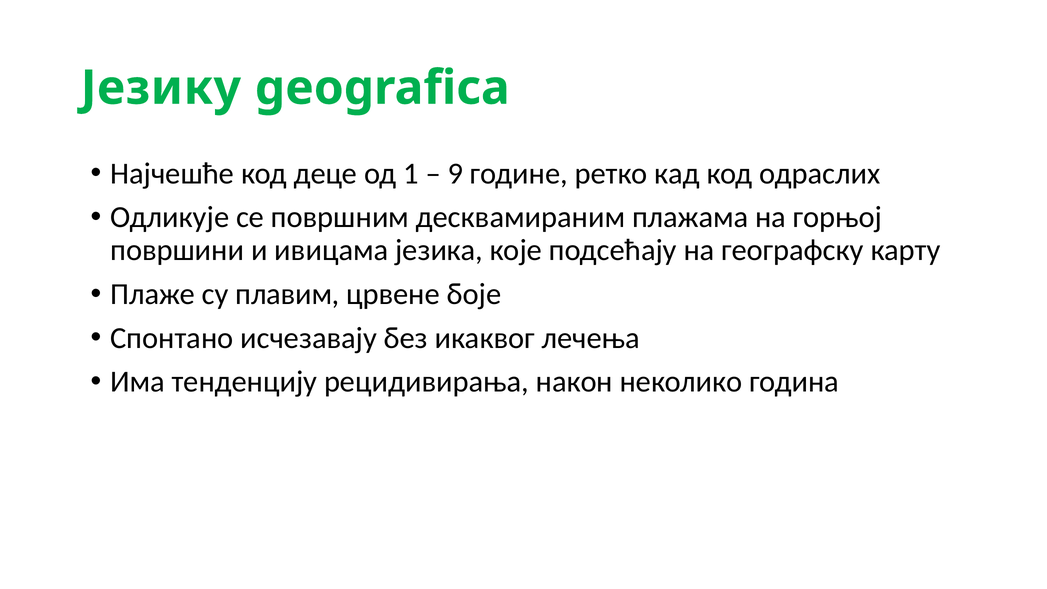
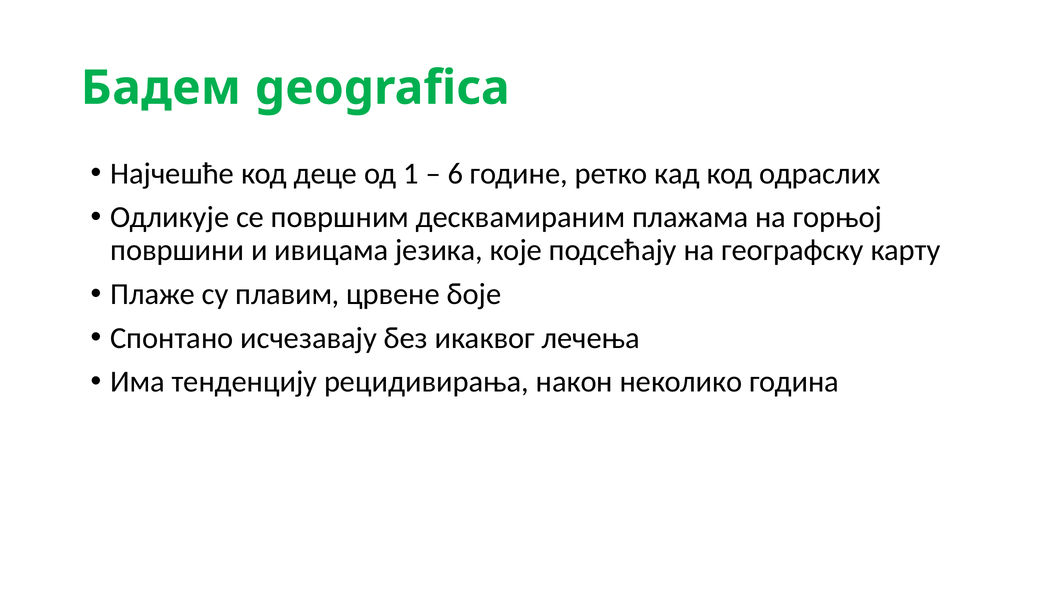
Језику: Језику -> Бадем (161, 88)
9: 9 -> 6 (455, 174)
